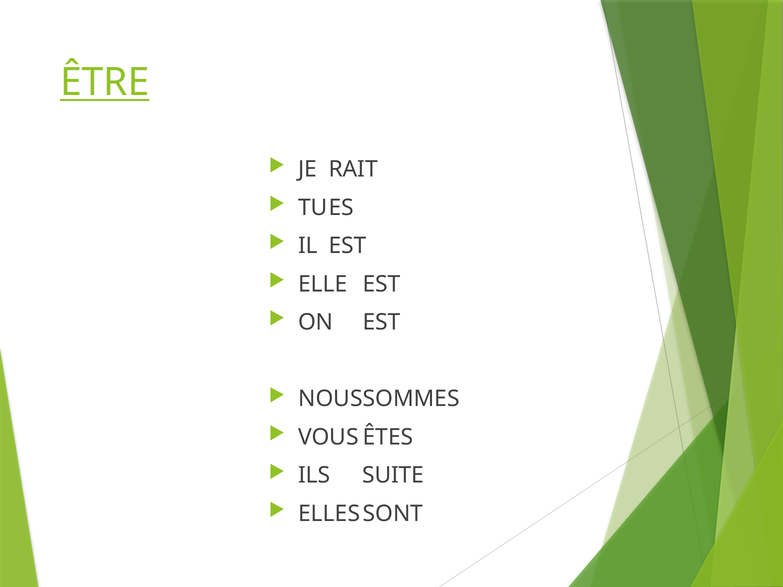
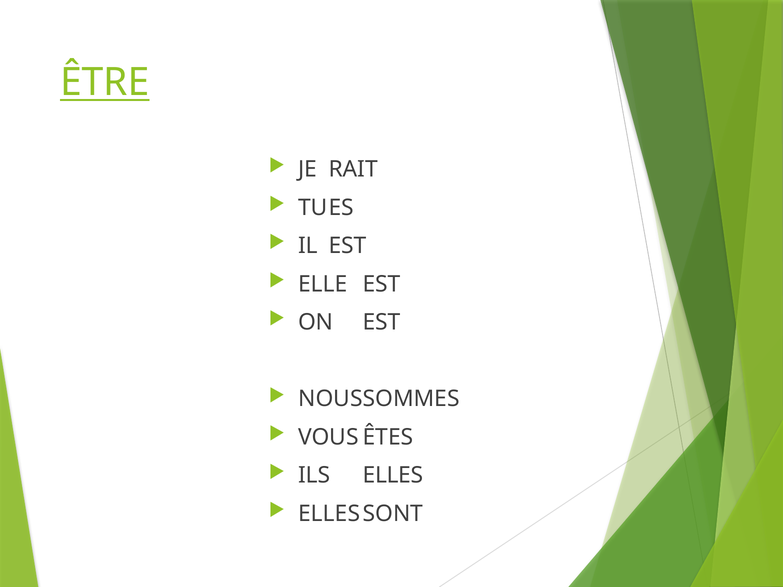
SUITE: SUITE -> ELLES (393, 476)
